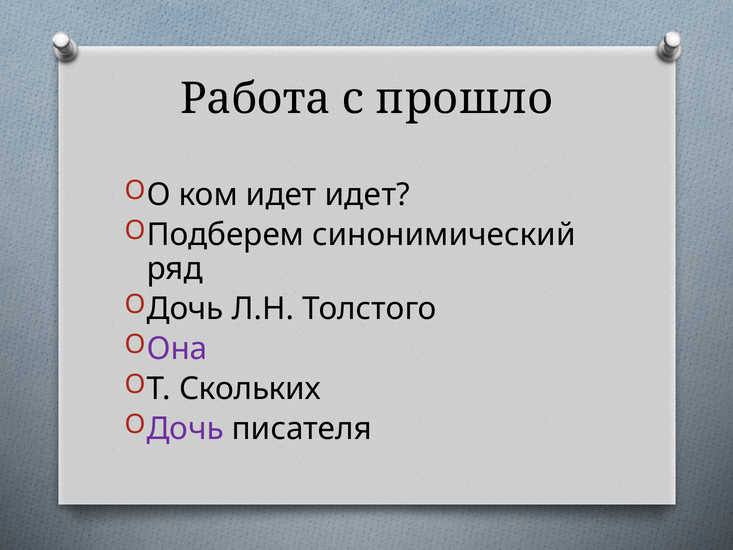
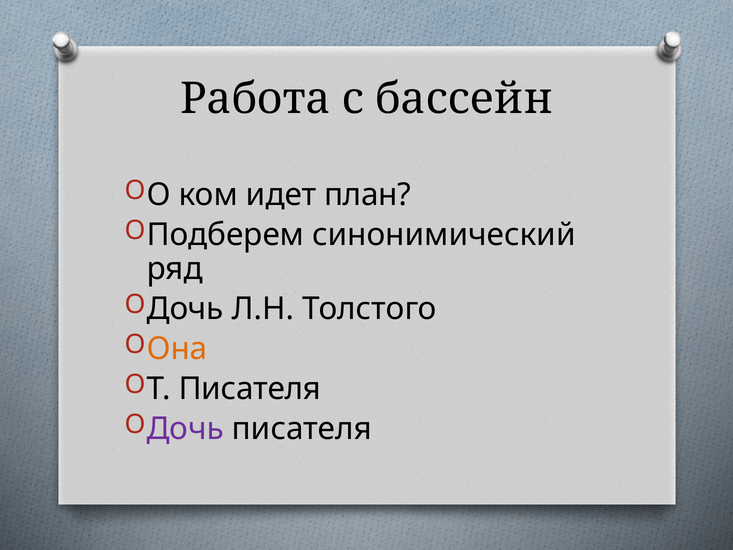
прошло: прошло -> бассейн (464, 99)
идет идет: идет -> план (368, 195)
Она colour: purple -> orange (177, 349)
Т Скольких: Скольких -> Писателя (250, 389)
